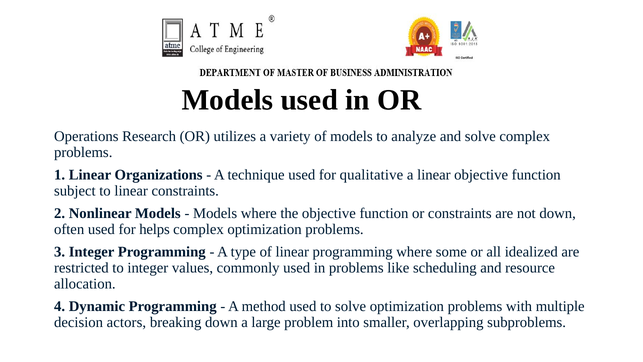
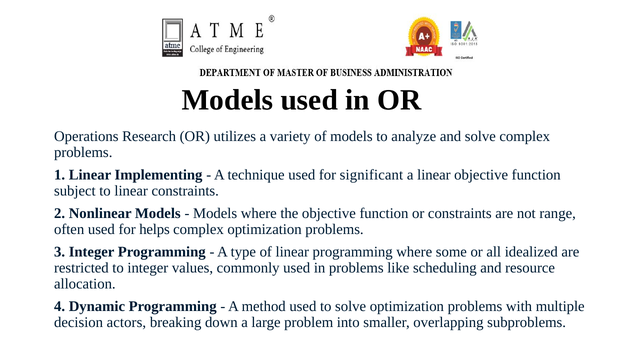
Organizations: Organizations -> Implementing (159, 175)
qualitative: qualitative -> significant (371, 175)
not down: down -> range (558, 213)
